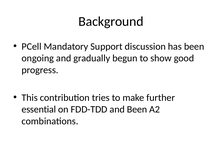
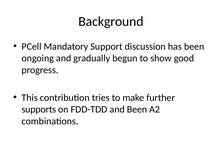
essential: essential -> supports (39, 110)
